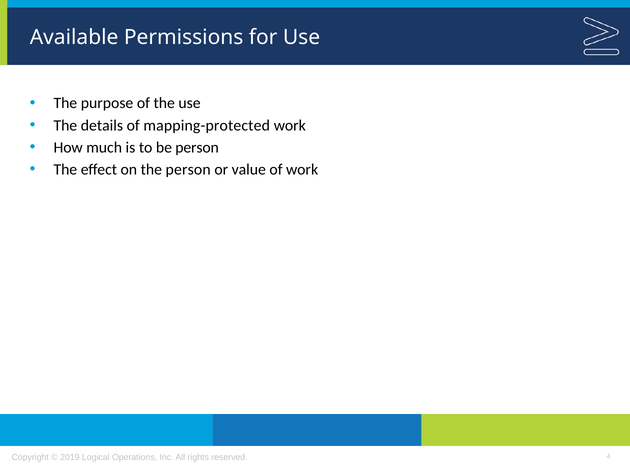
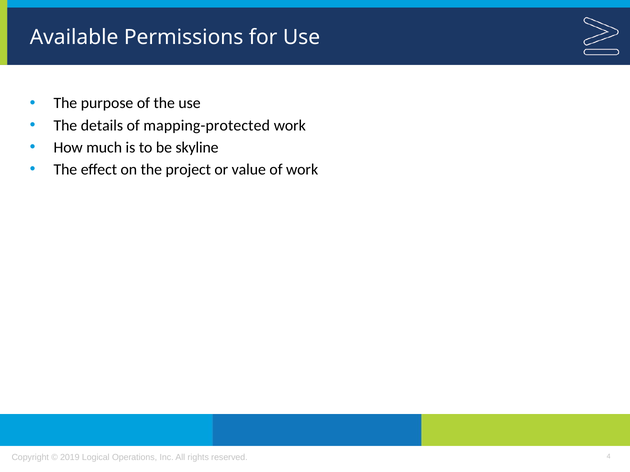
be person: person -> skyline (197, 148)
the person: person -> project (188, 170)
